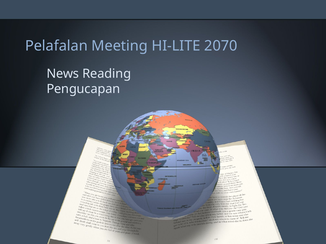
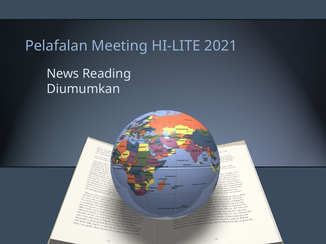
2070: 2070 -> 2021 (221, 46)
Pengucapan: Pengucapan -> Diumumkan (83, 89)
